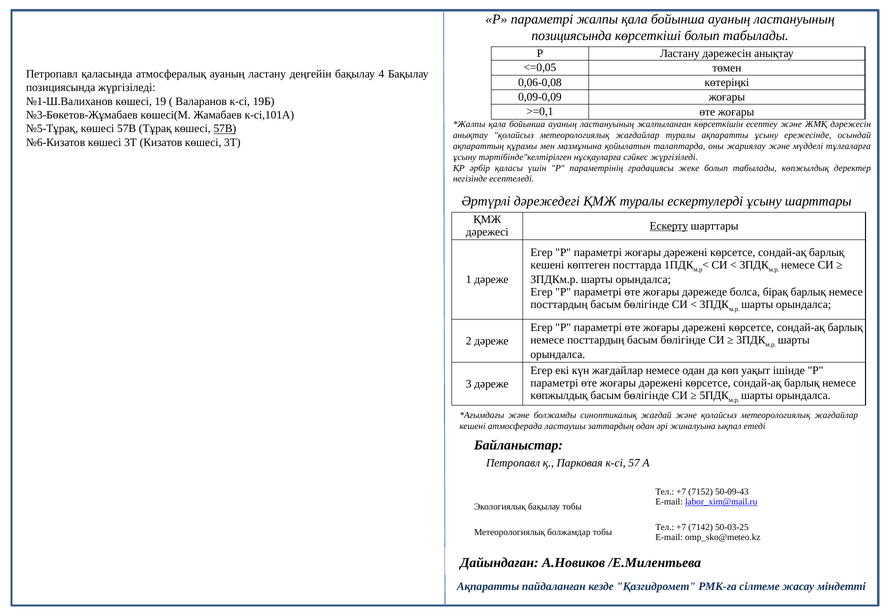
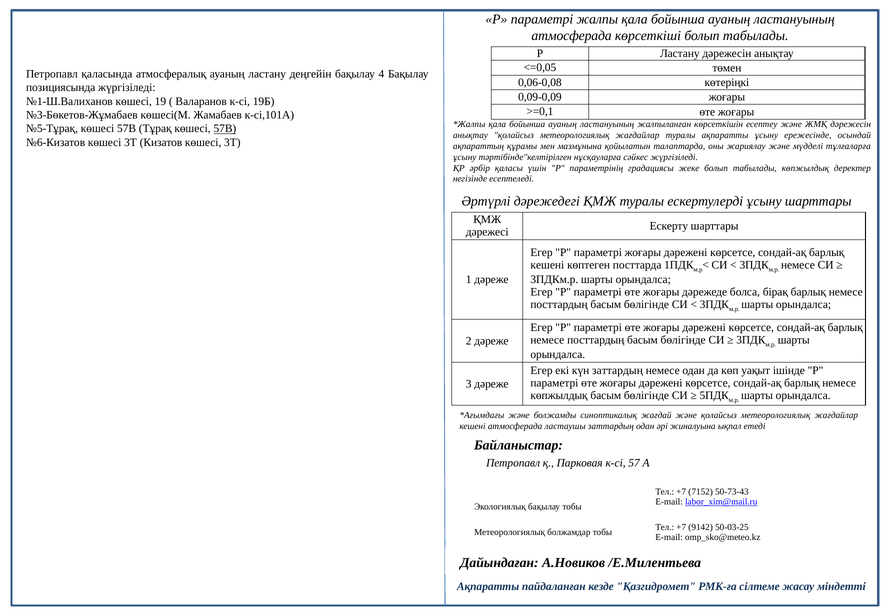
позициясында: позициясында -> атмосферада (572, 36)
Ескерту underline: present -> none (669, 226)
күн жағдайлар: жағдайлар -> заттардың (617, 370)
50-09-43: 50-09-43 -> 50-73-43 (732, 492)
7142: 7142 -> 9142 (701, 527)
